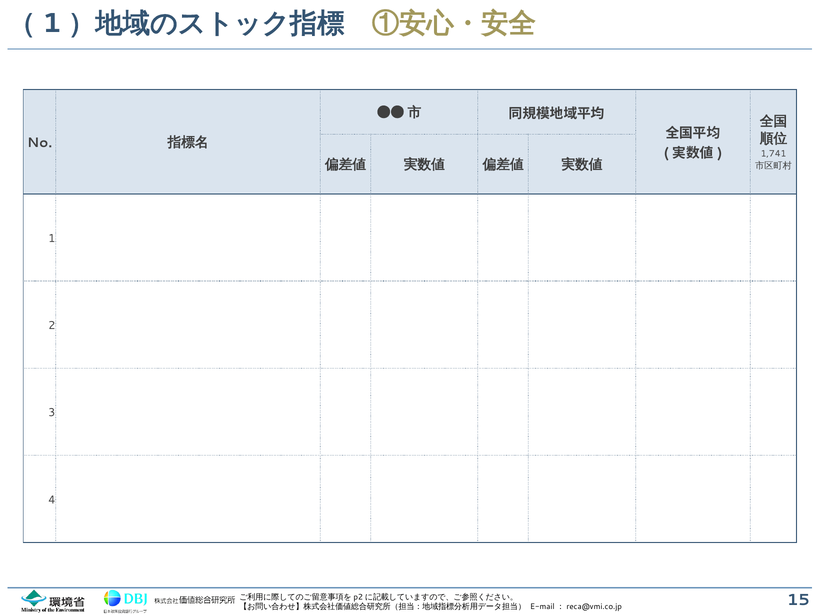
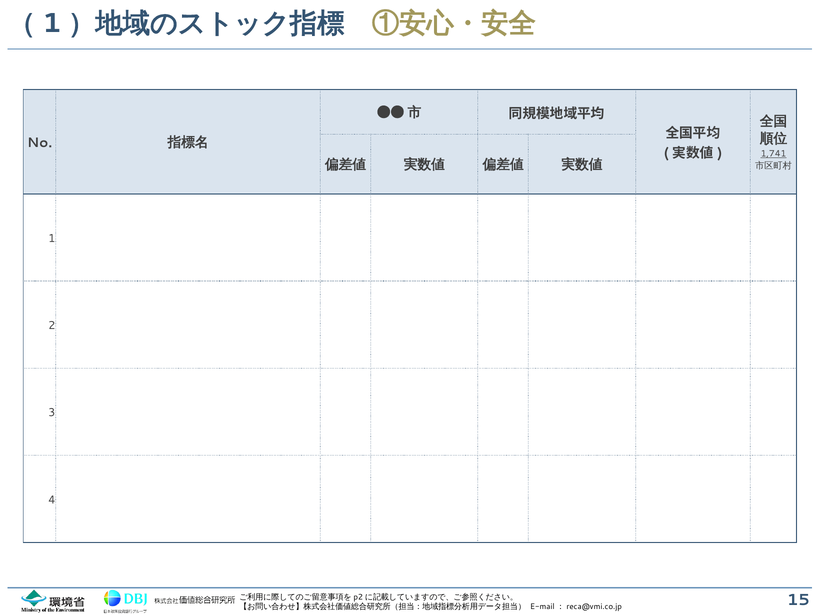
1,741 underline: none -> present (774, 154)
